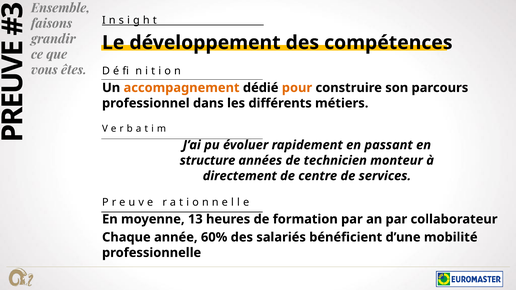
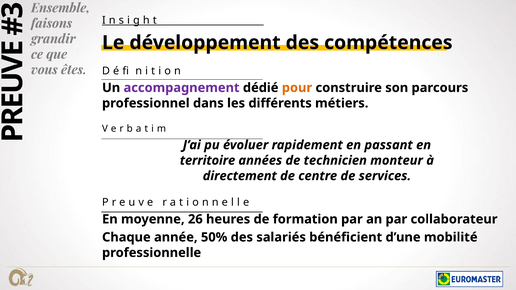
accompagnement colour: orange -> purple (182, 88)
structure: structure -> territoire (208, 161)
13: 13 -> 26 (195, 219)
60%: 60% -> 50% (214, 237)
